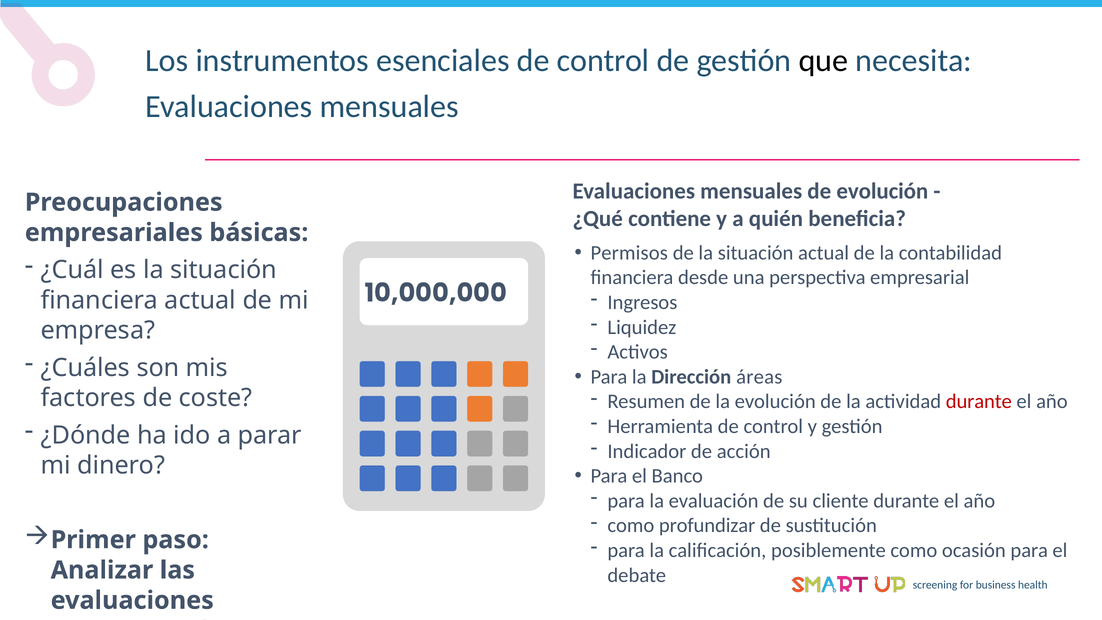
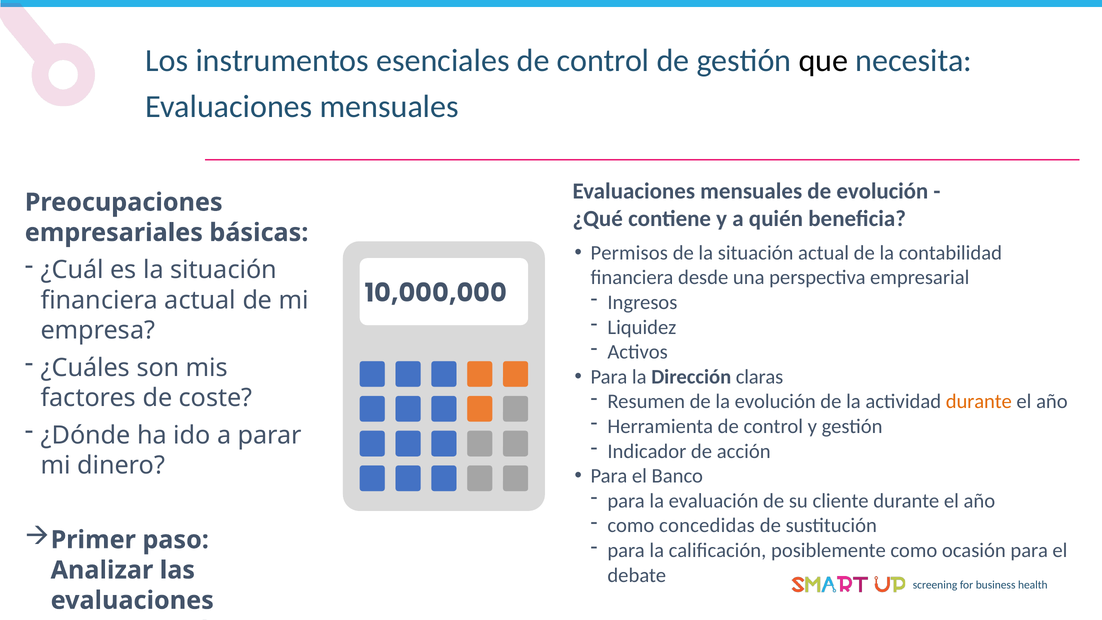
áreas: áreas -> claras (760, 377)
durante colour: red -> orange (979, 402)
profundizar: profundizar -> concedidas (707, 526)
